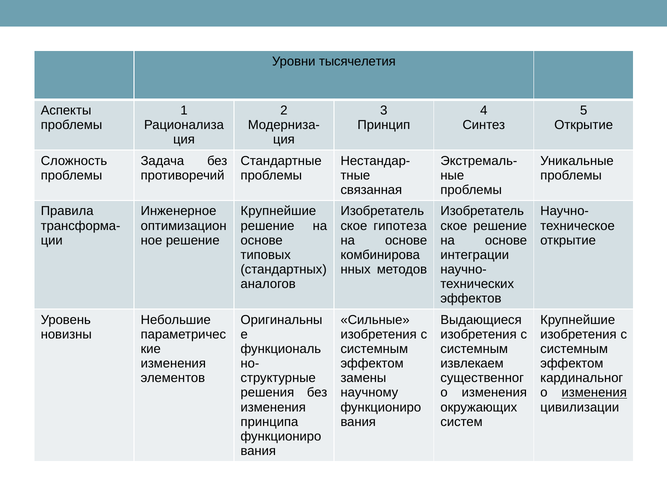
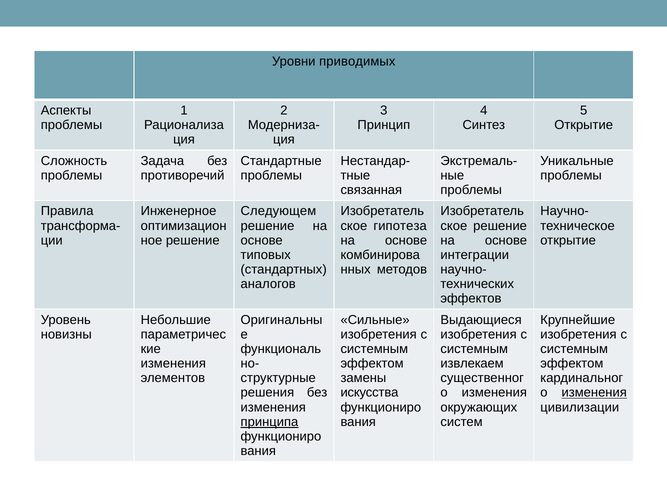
тысячелетия: тысячелетия -> приводимых (357, 61)
Крупнейшие: Крупнейшие -> Следующем (278, 211)
научному: научному -> искусства (369, 393)
принципа underline: none -> present (269, 422)
